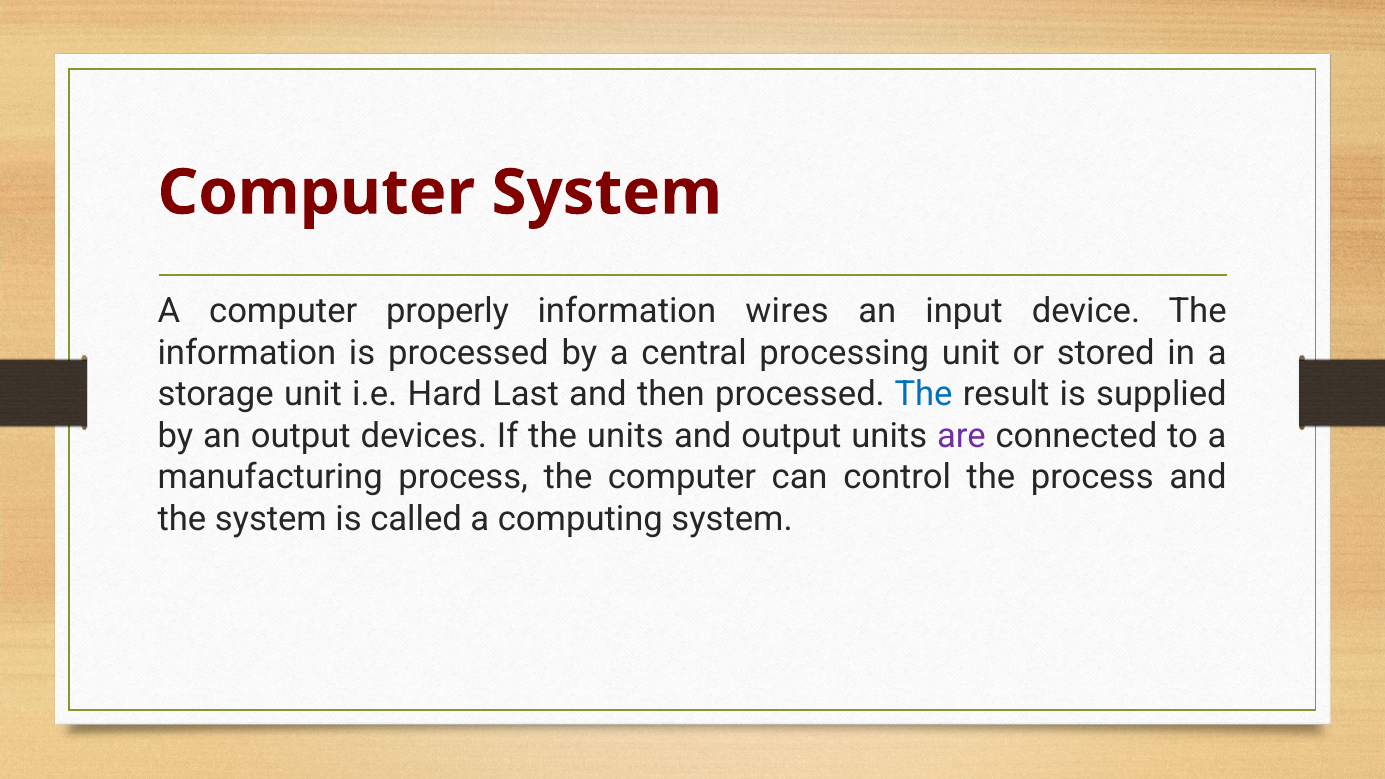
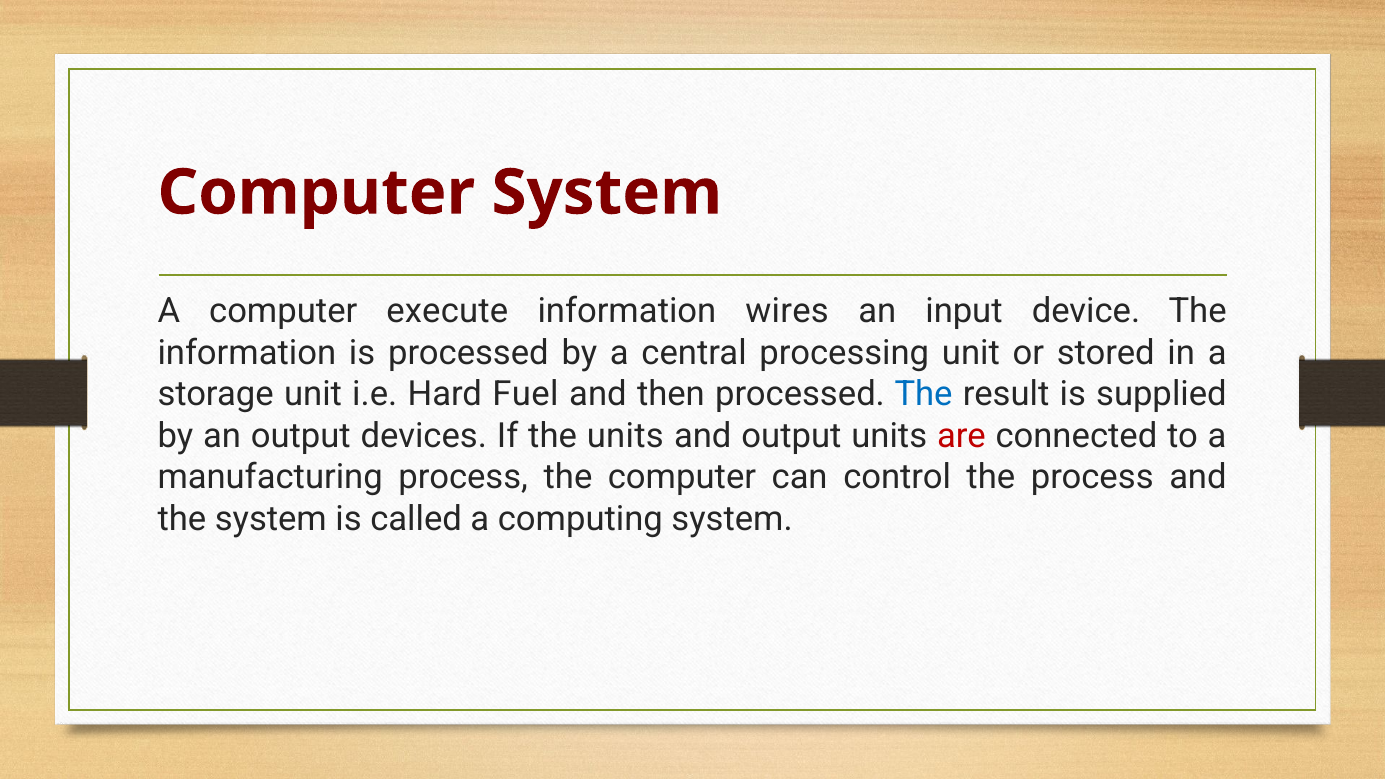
properly: properly -> execute (447, 311)
Last: Last -> Fuel (525, 394)
are colour: purple -> red (961, 436)
